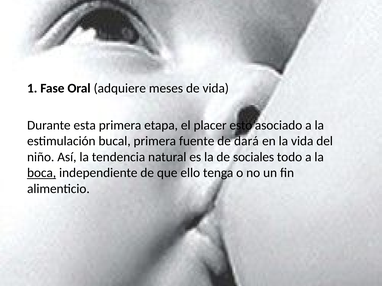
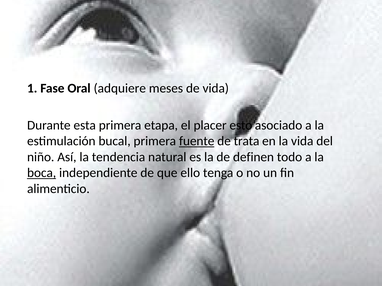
fuente underline: none -> present (197, 141)
dará: dará -> trata (247, 141)
sociales: sociales -> definen (254, 157)
